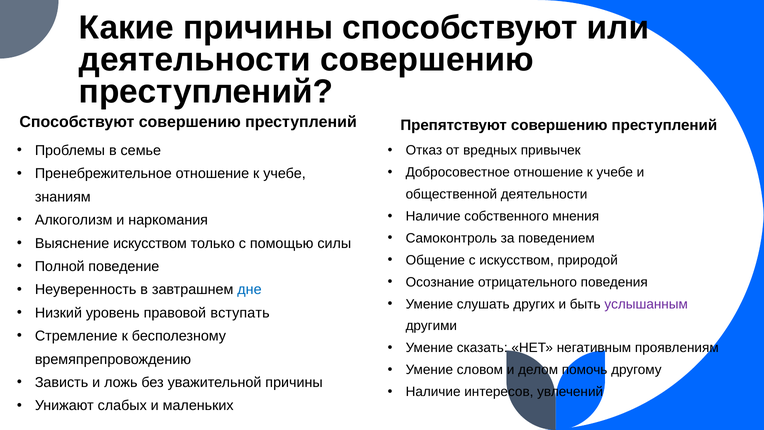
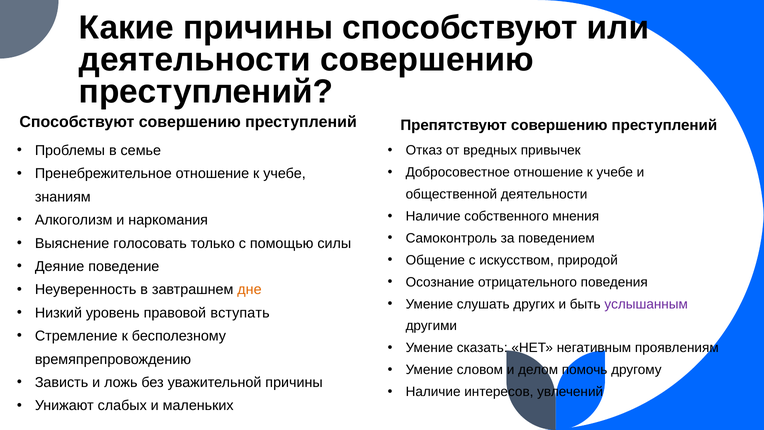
Выяснение искусством: искусством -> голосовать (150, 243)
Полной: Полной -> Деяние (60, 266)
дне colour: blue -> orange (249, 290)
